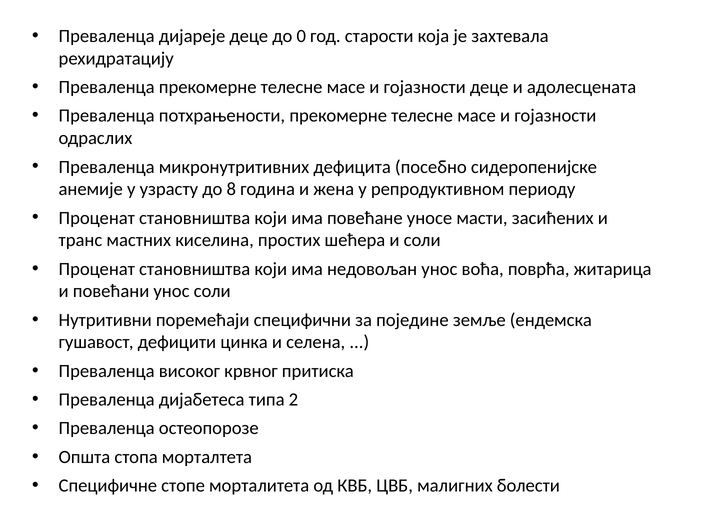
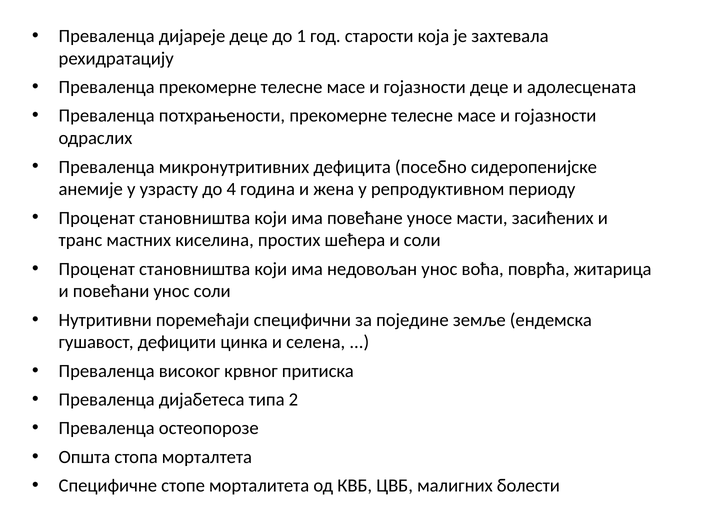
0: 0 -> 1 (301, 36)
8: 8 -> 4 (231, 189)
